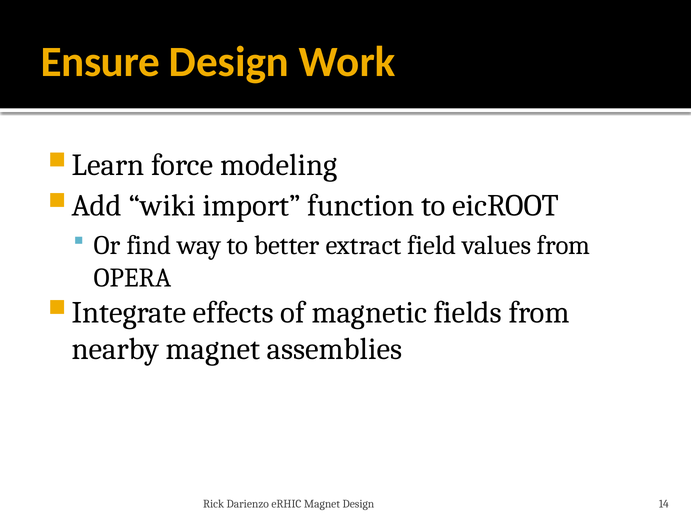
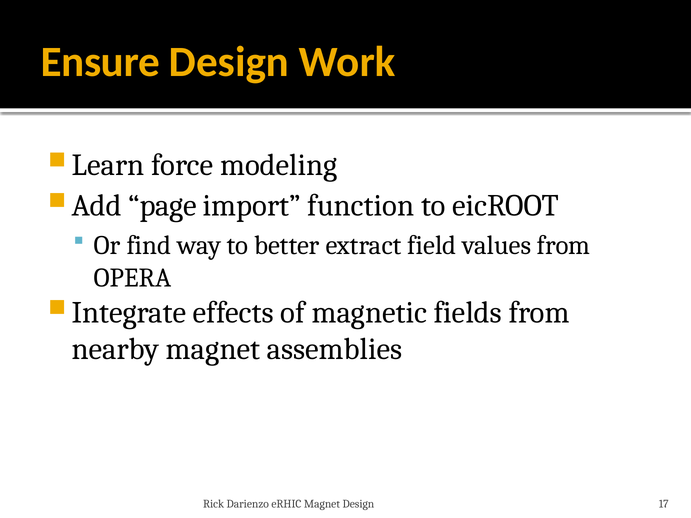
wiki: wiki -> page (163, 206)
14: 14 -> 17 (664, 504)
